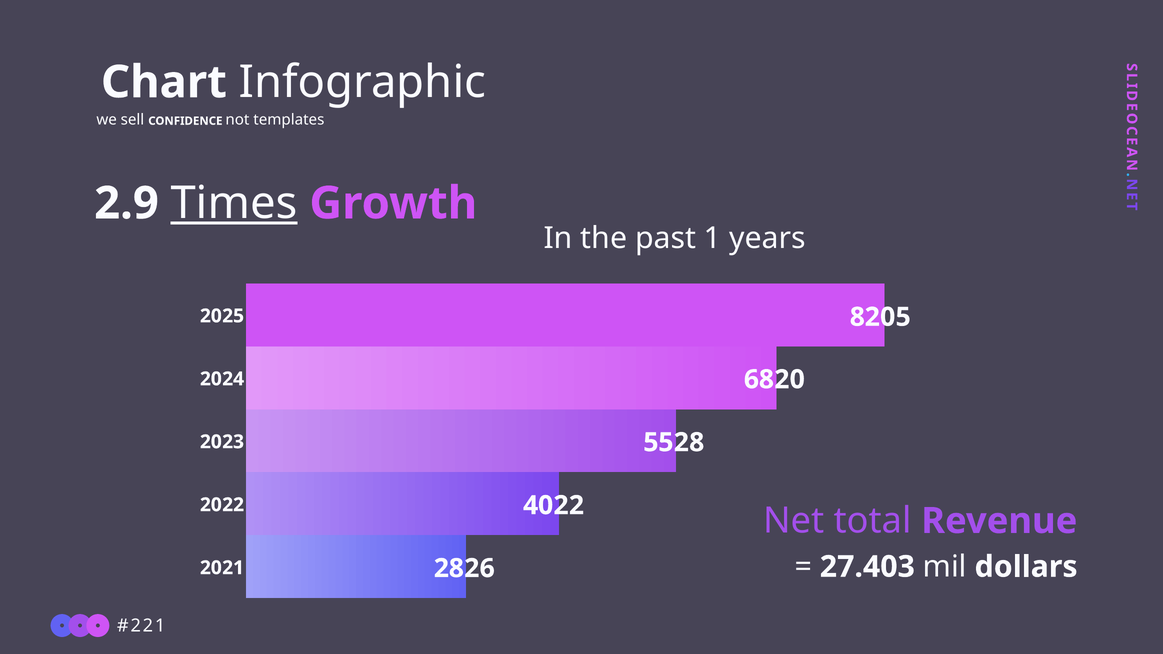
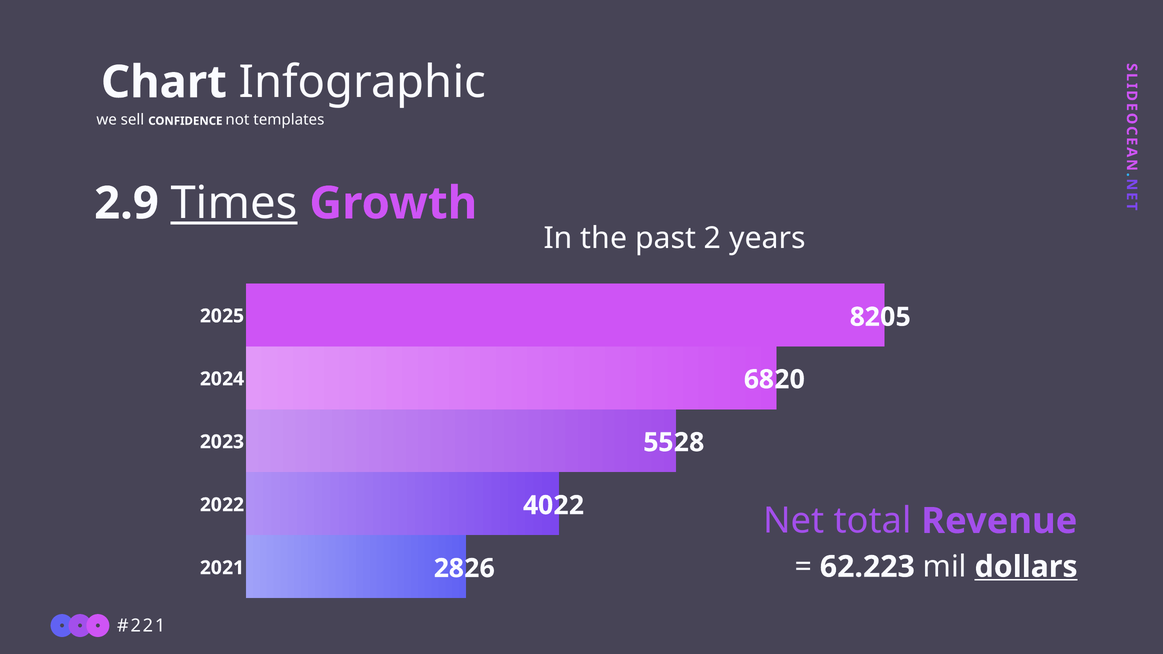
1: 1 -> 2 (713, 238)
27.403: 27.403 -> 62.223 (867, 567)
dollars underline: none -> present (1026, 567)
